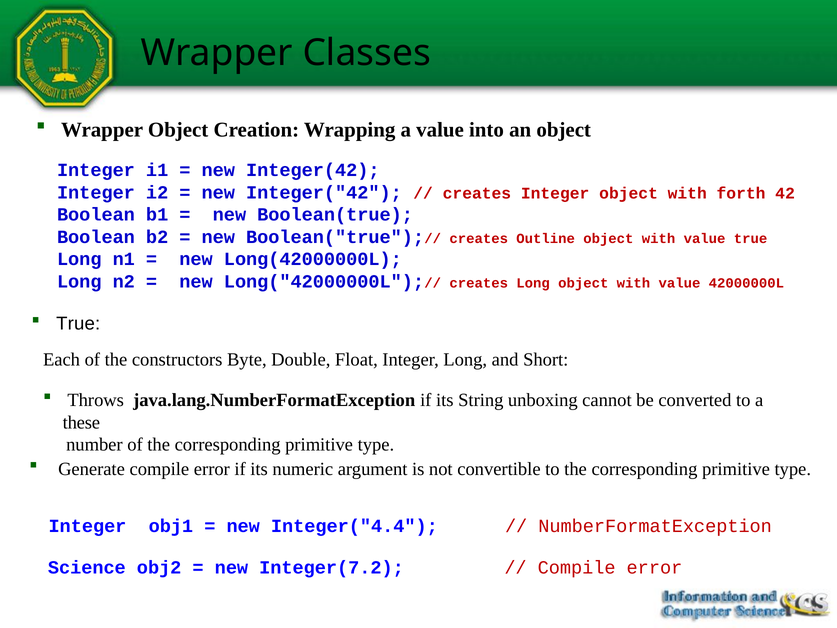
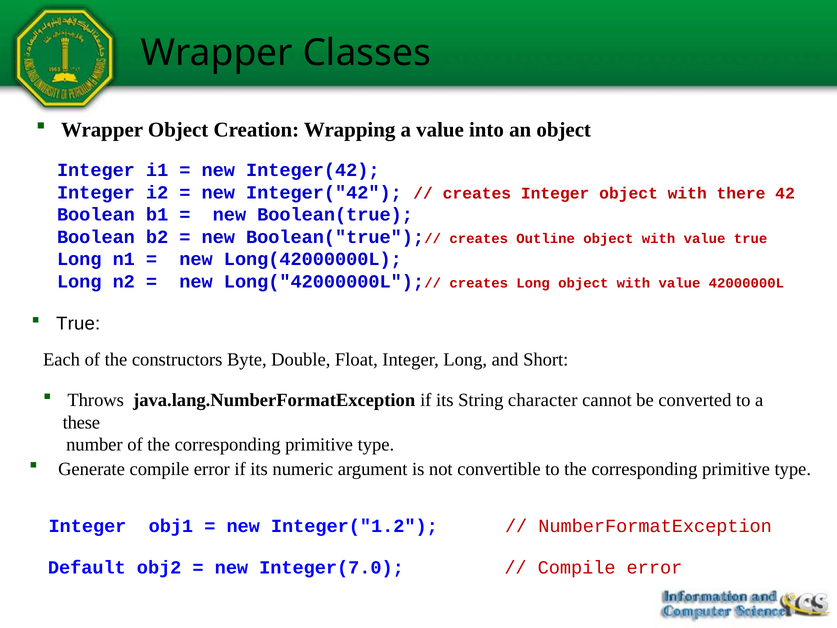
forth: forth -> there (741, 193)
unboxing: unboxing -> character (543, 400)
Integer("4.4: Integer("4.4 -> Integer("1.2 (354, 526)
Science: Science -> Default (87, 568)
Integer(7.2: Integer(7.2 -> Integer(7.0 (332, 568)
